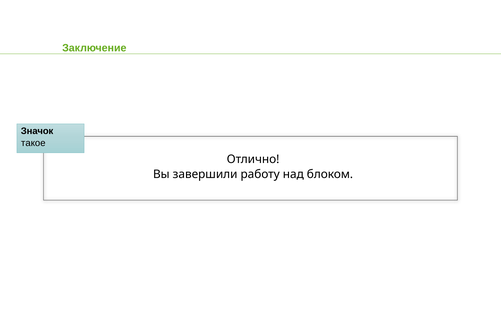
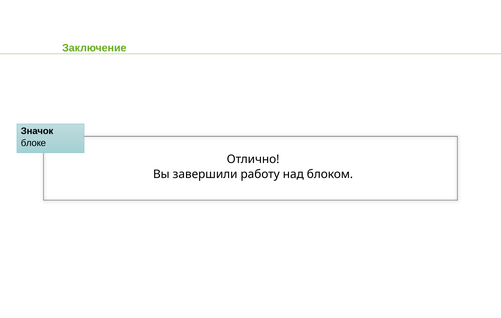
такое: такое -> блоке (33, 143)
